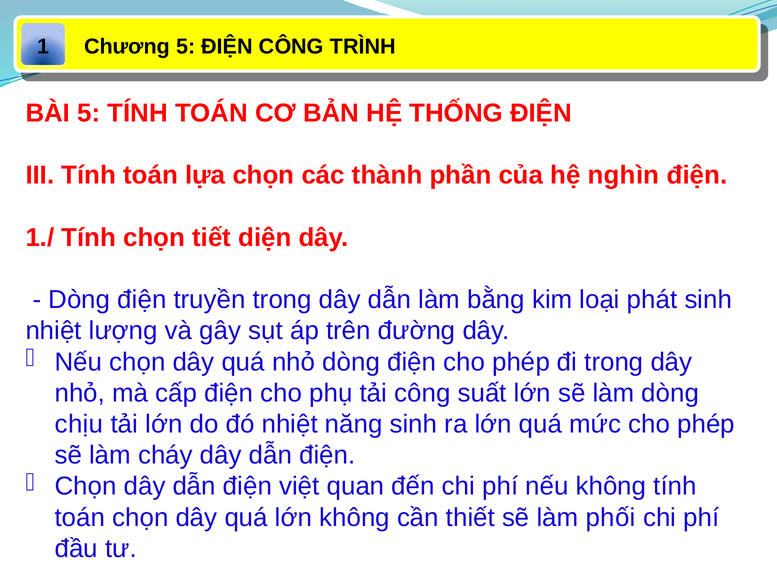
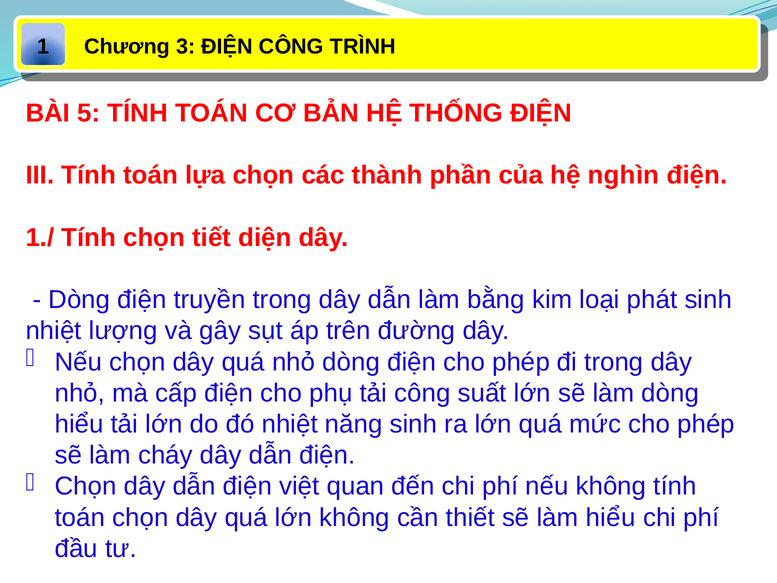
Chương 5: 5 -> 3 (186, 47)
chịu: chịu -> hiểu (79, 424)
làm phối: phối -> hiểu (611, 517)
